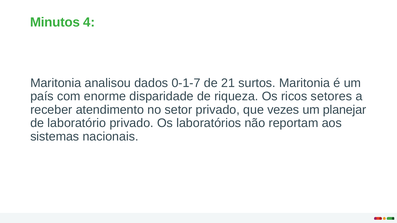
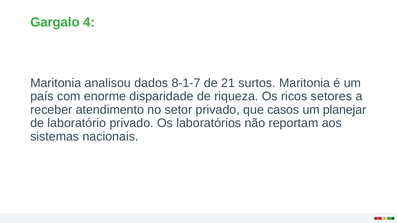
Minutos: Minutos -> Gargalo (55, 22)
0-1-7: 0-1-7 -> 8-1-7 (186, 83)
vezes: vezes -> casos (283, 110)
